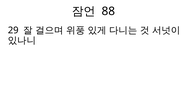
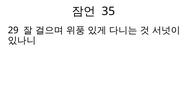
88: 88 -> 35 (108, 11)
